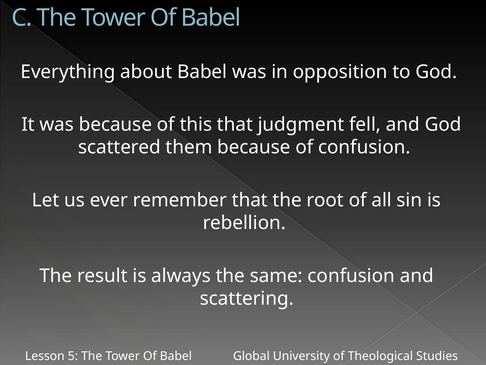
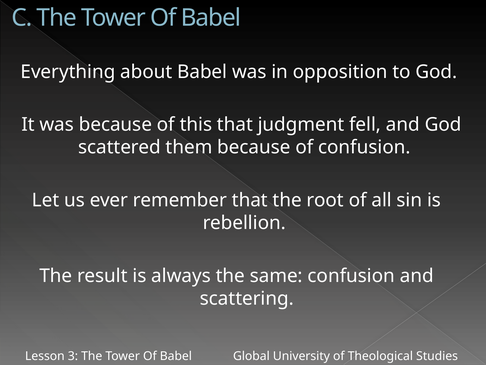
5: 5 -> 3 (73, 356)
